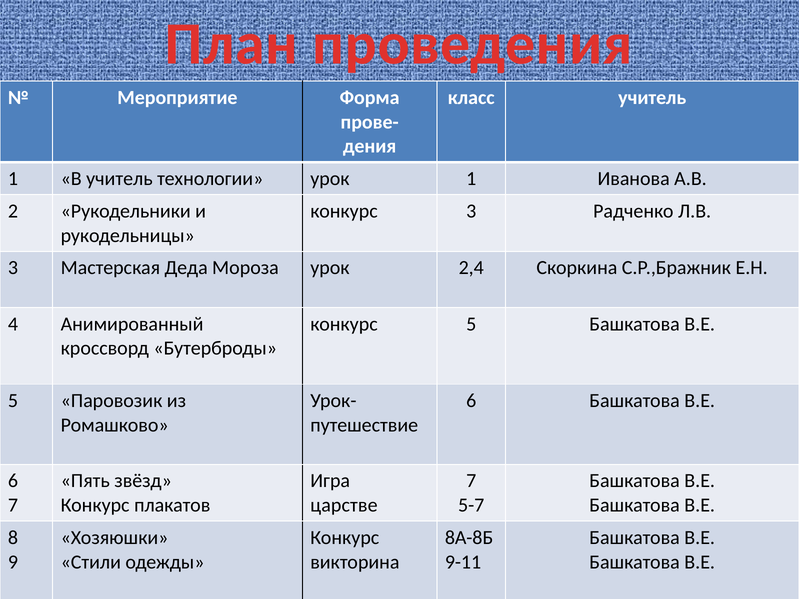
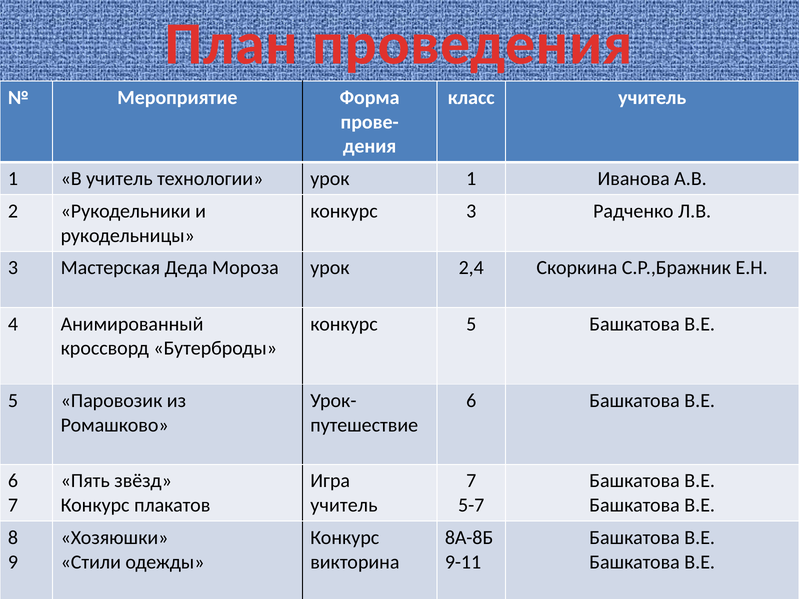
царстве: царстве -> учитель (344, 505)
